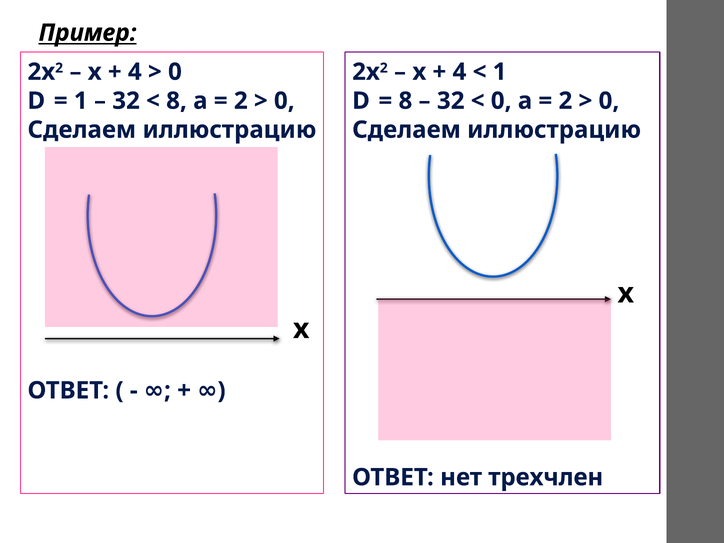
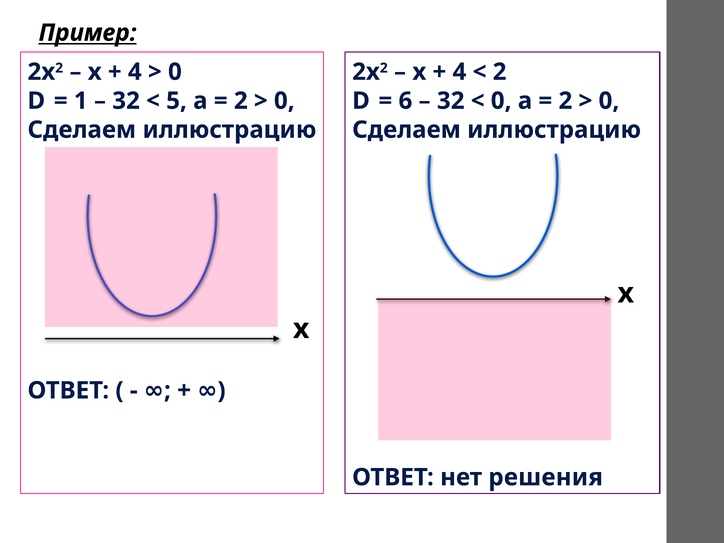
1: 1 -> 2 (500, 72)
8: 8 -> 5 (176, 101)
8: 8 -> 6 (405, 101)
трехчлен: трехчлен -> решения (546, 477)
